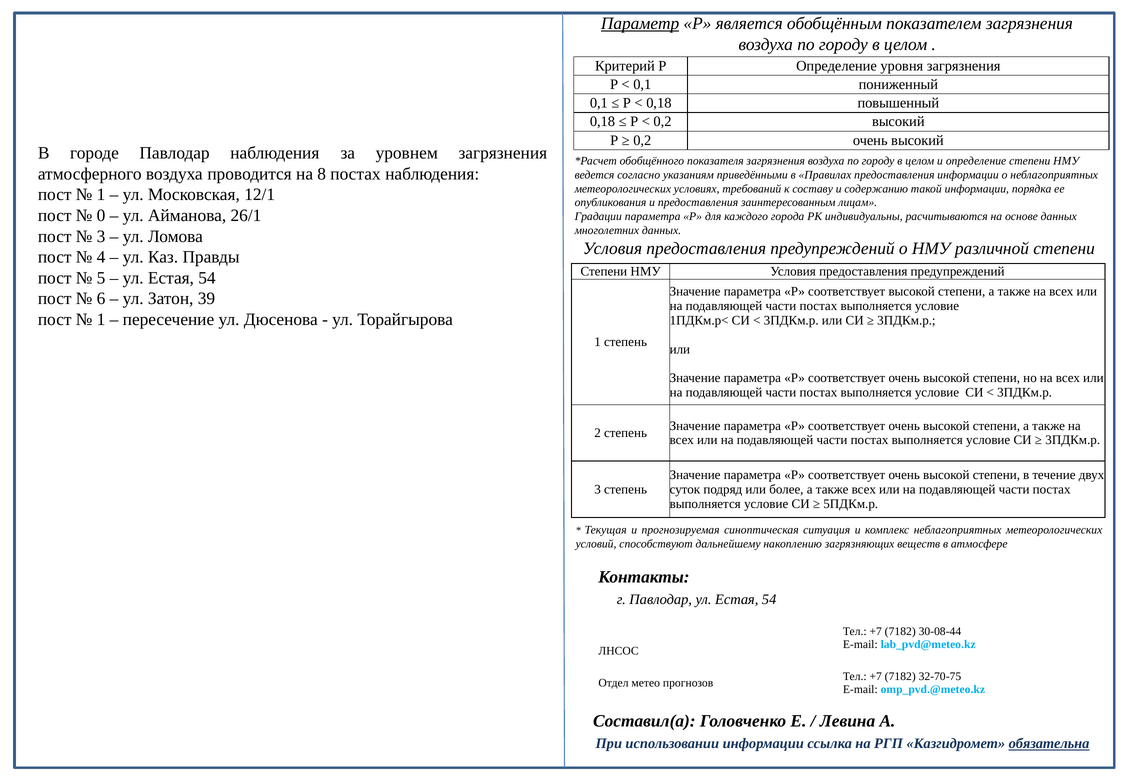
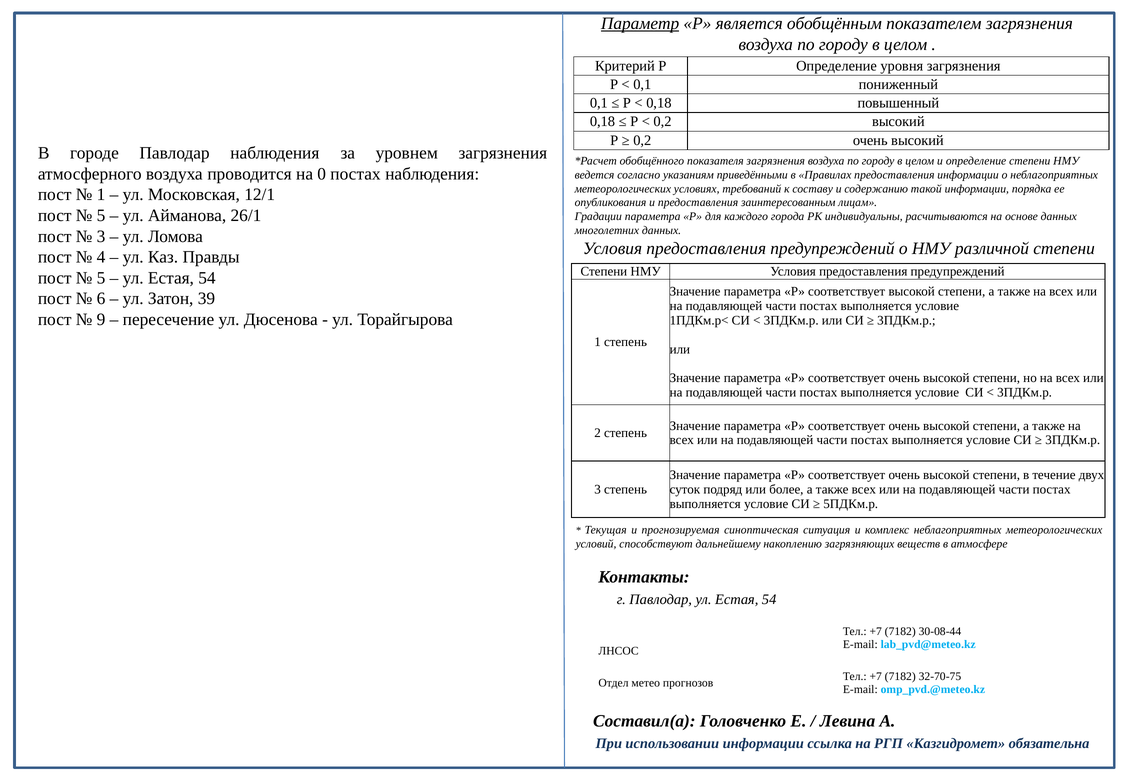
8: 8 -> 0 (322, 174)
0: 0 -> 5 (101, 216)
1: 1 -> 9 (101, 320)
обязательна underline: present -> none (1049, 744)
